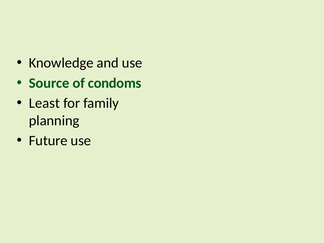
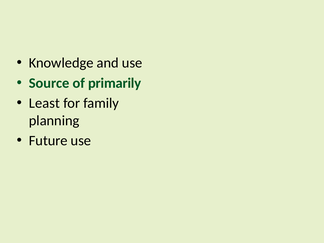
condoms: condoms -> primarily (115, 83)
